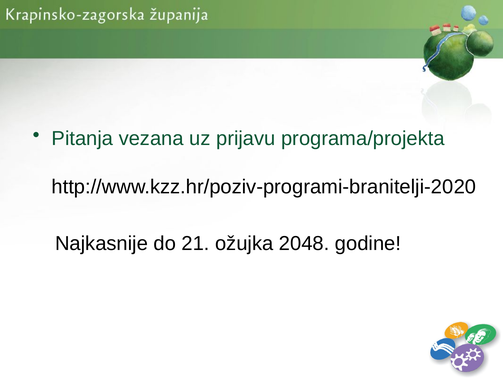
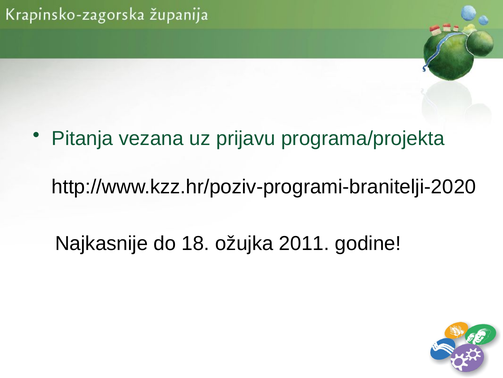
21: 21 -> 18 (196, 243)
2048: 2048 -> 2011 (304, 243)
